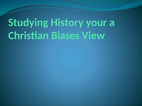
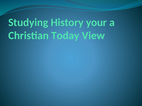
Biases: Biases -> Today (65, 36)
